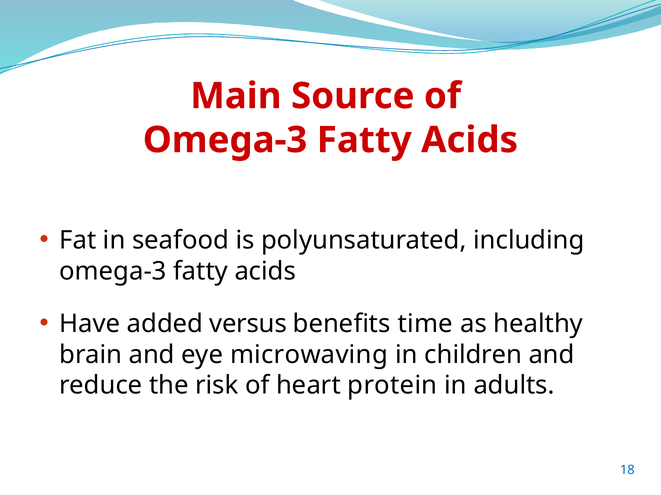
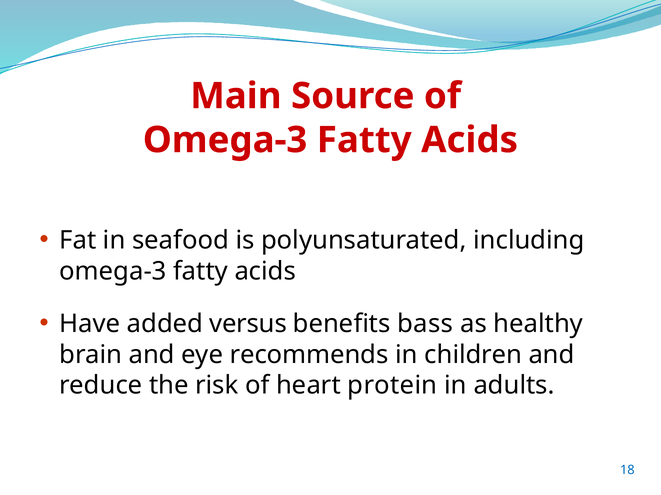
time: time -> bass (425, 324)
microwaving: microwaving -> recommends (309, 355)
